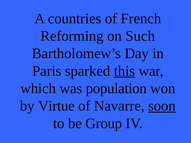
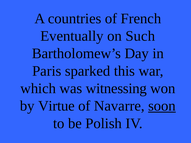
Reforming: Reforming -> Eventually (72, 36)
this underline: present -> none (124, 71)
population: population -> witnessing (116, 89)
Group: Group -> Polish (104, 124)
